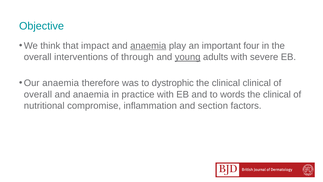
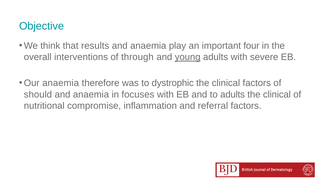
impact: impact -> results (95, 46)
anaemia underline: present -> none (148, 46)
clinical clinical: clinical -> factors (257, 83)
overall: overall -> should (38, 94)
practice: practice -> focuses (138, 94)
to words: words -> adults (233, 94)
section: section -> referral (213, 106)
